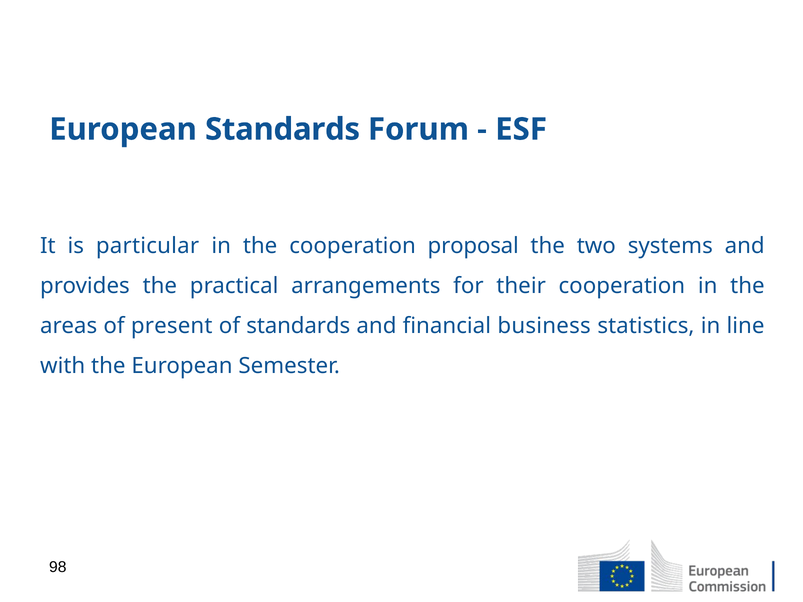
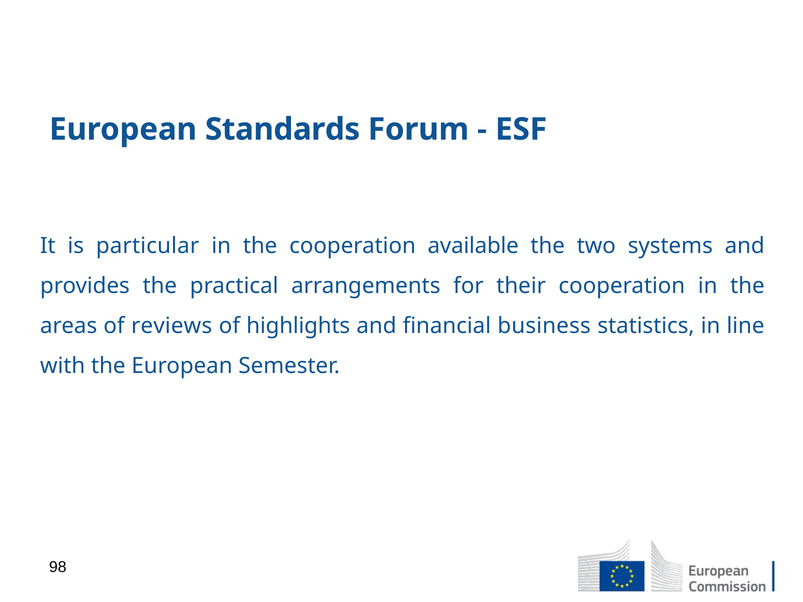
proposal: proposal -> available (473, 246)
present: present -> reviews (172, 326)
of standards: standards -> highlights (298, 326)
